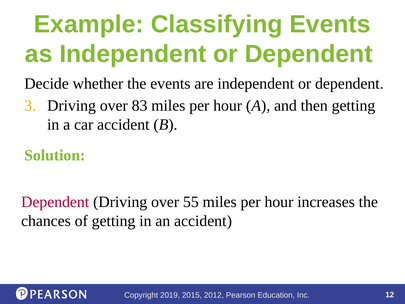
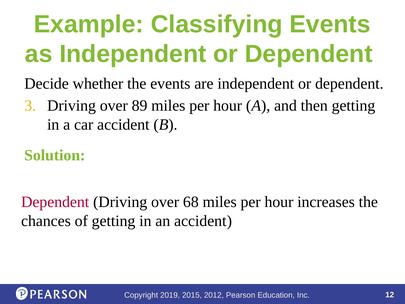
83: 83 -> 89 (140, 106)
55: 55 -> 68 (191, 202)
